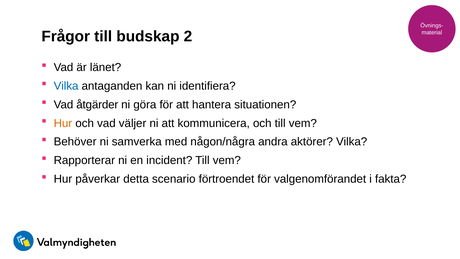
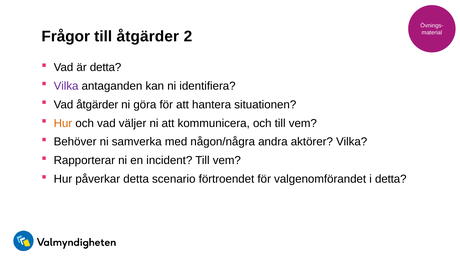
till budskap: budskap -> åtgärder (148, 36)
är länet: länet -> detta (106, 67)
Vilka colour: blue -> purple (66, 86)
i fakta: fakta -> detta (391, 179)
